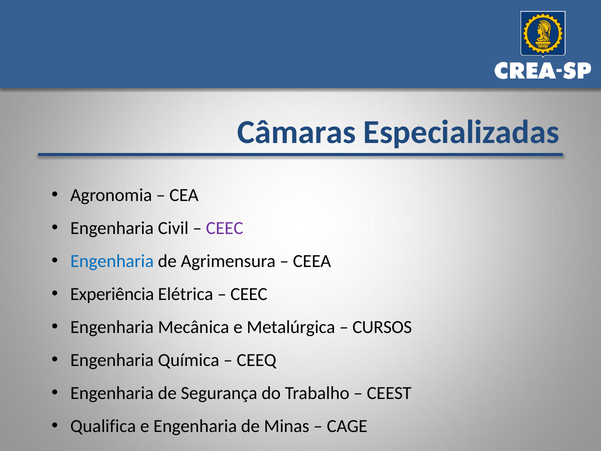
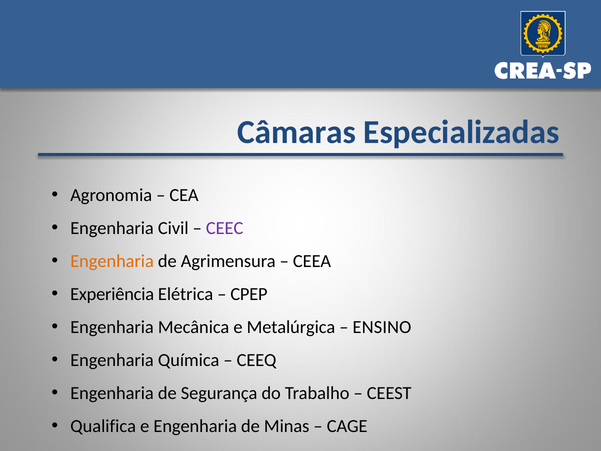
Engenharia colour: blue -> orange (112, 261)
CEEC: CEEC -> CPEP (249, 294)
CURSOS: CURSOS -> ENSINO (382, 327)
